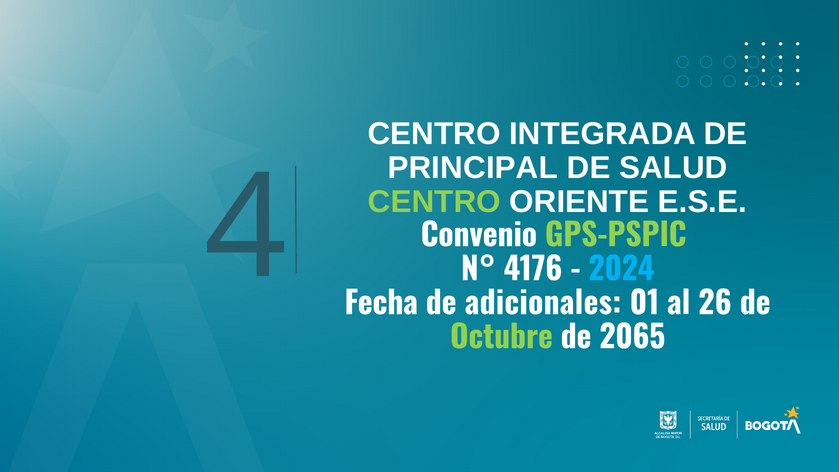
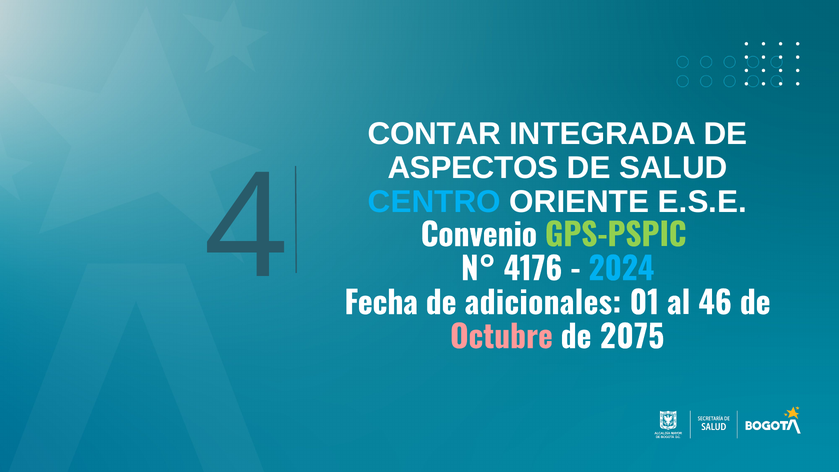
CENTRO: CENTRO -> CONTAR (434, 134)
PRINCIPAL: PRINCIPAL -> ASPECTOS (473, 168)
CENTRO colour: light green -> light blue (434, 202)
26: 26 -> 46 (715, 304)
Octubre colour: light green -> pink (501, 338)
2065: 2065 -> 2075 (632, 338)
